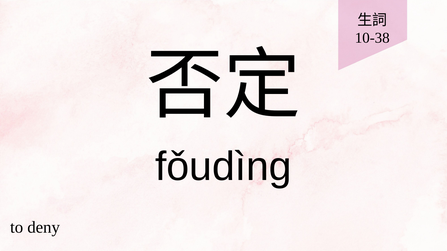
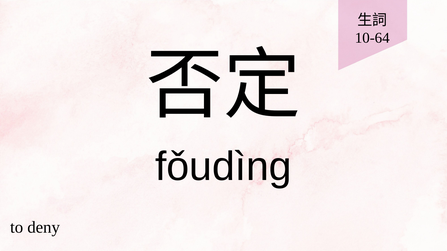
10-38: 10-38 -> 10-64 (372, 38)
